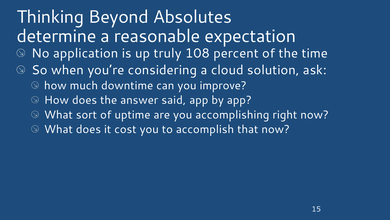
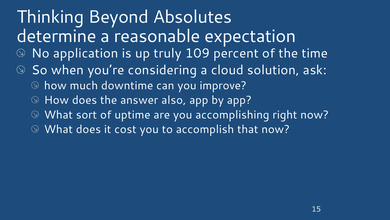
108: 108 -> 109 (197, 53)
said: said -> also (174, 100)
